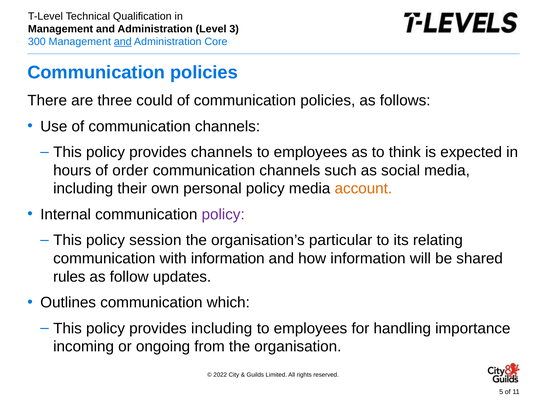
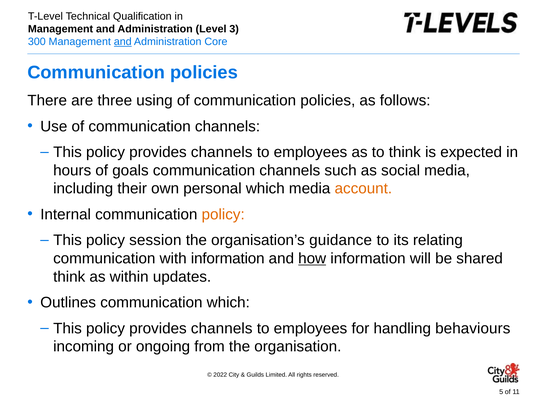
could: could -> using (155, 101)
order: order -> goals (130, 171)
personal policy: policy -> which (265, 189)
policy colour: purple -> orange (223, 215)
particular: particular -> guidance (341, 240)
how underline: none -> present (312, 259)
rules: rules -> think (69, 277)
follow: follow -> within (129, 277)
including: including -> channels (222, 329)
importance: importance -> behaviours (473, 329)
